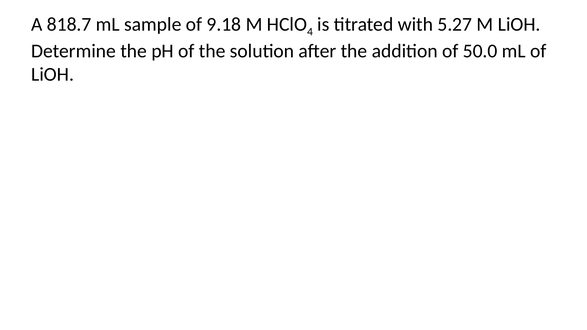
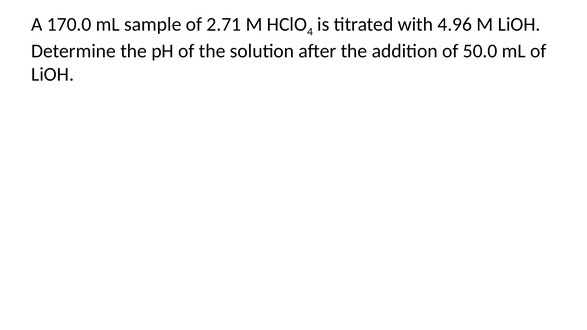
818.7: 818.7 -> 170.0 (69, 24)
9.18: 9.18 -> 2.71 (224, 24)
5.27: 5.27 -> 4.96 (455, 24)
